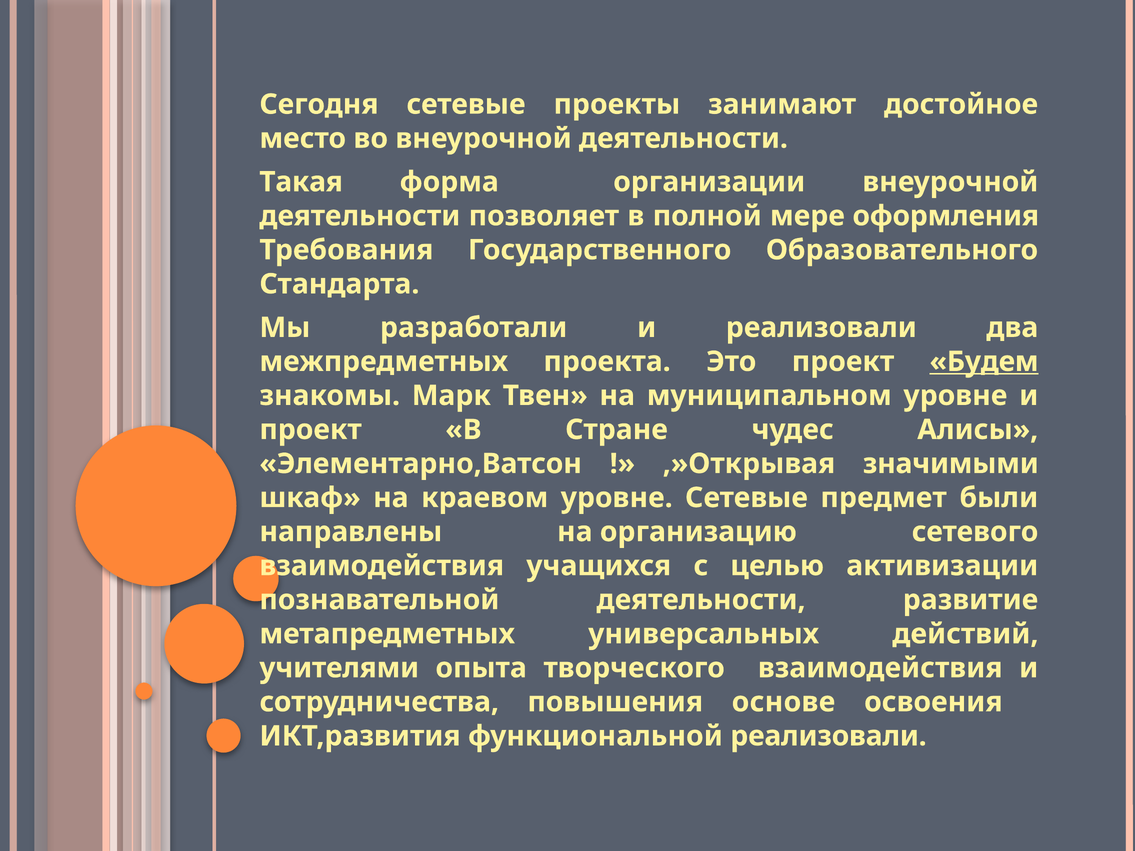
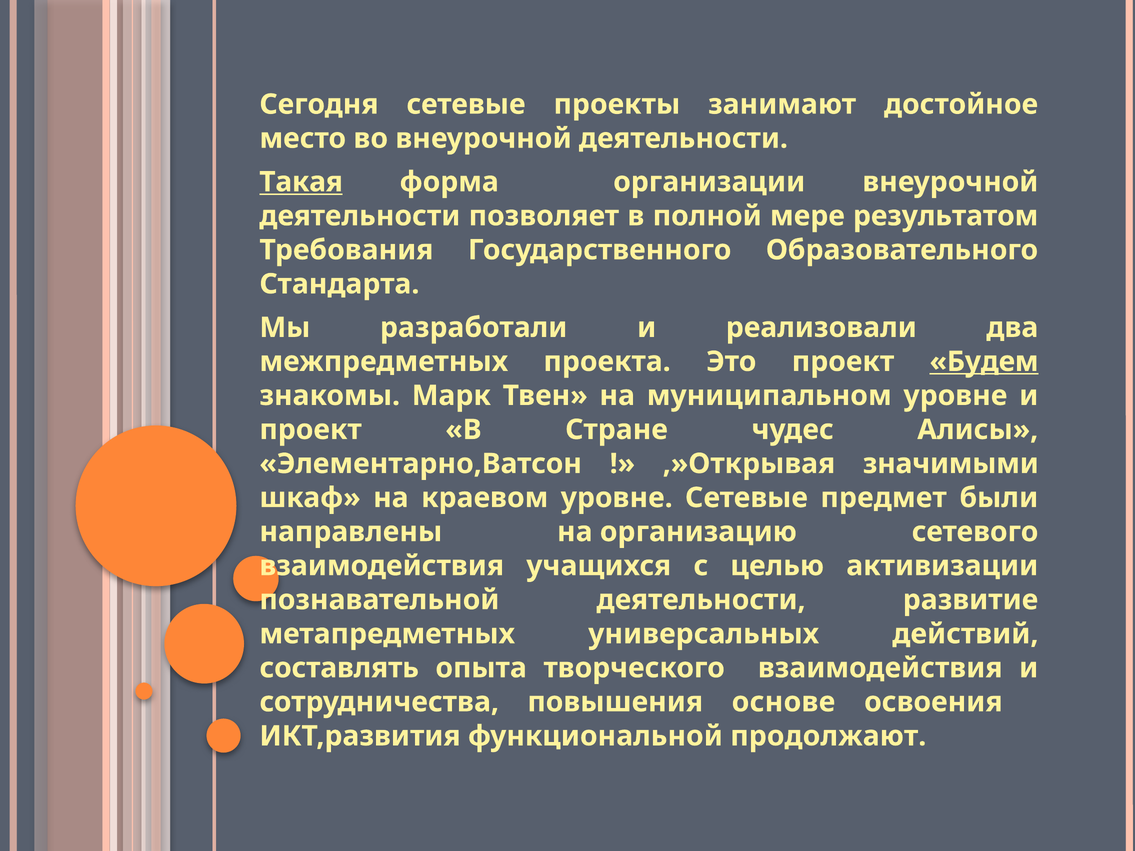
Такая underline: none -> present (301, 182)
оформления: оформления -> результатом (946, 216)
учителями: учителями -> составлять (339, 668)
функциональной реализовали: реализовали -> продолжают (828, 736)
